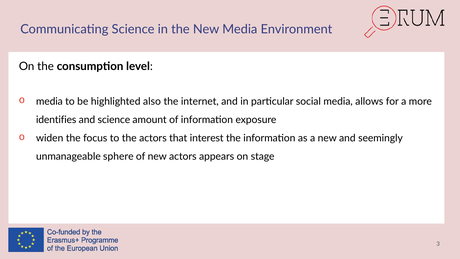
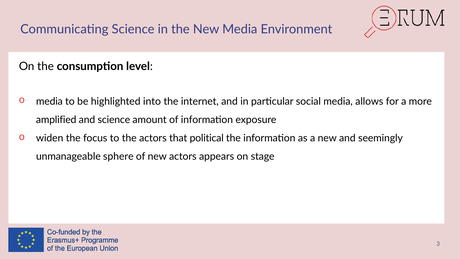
also: also -> into (152, 101)
identifies: identifies -> amplified (56, 120)
interest: interest -> political (207, 138)
